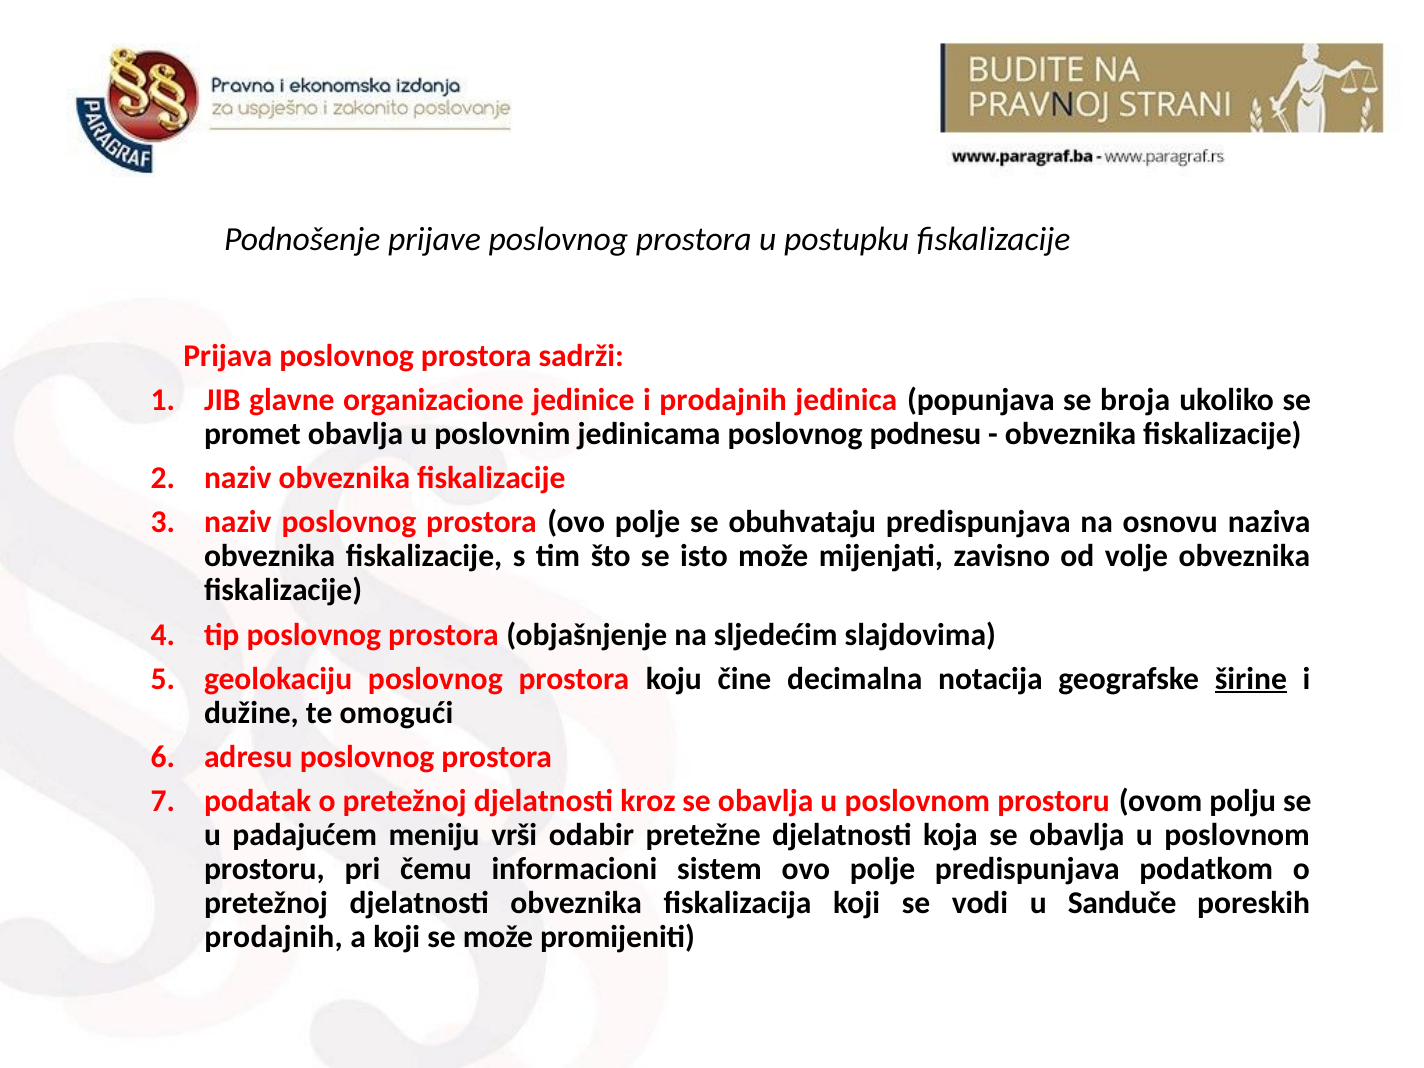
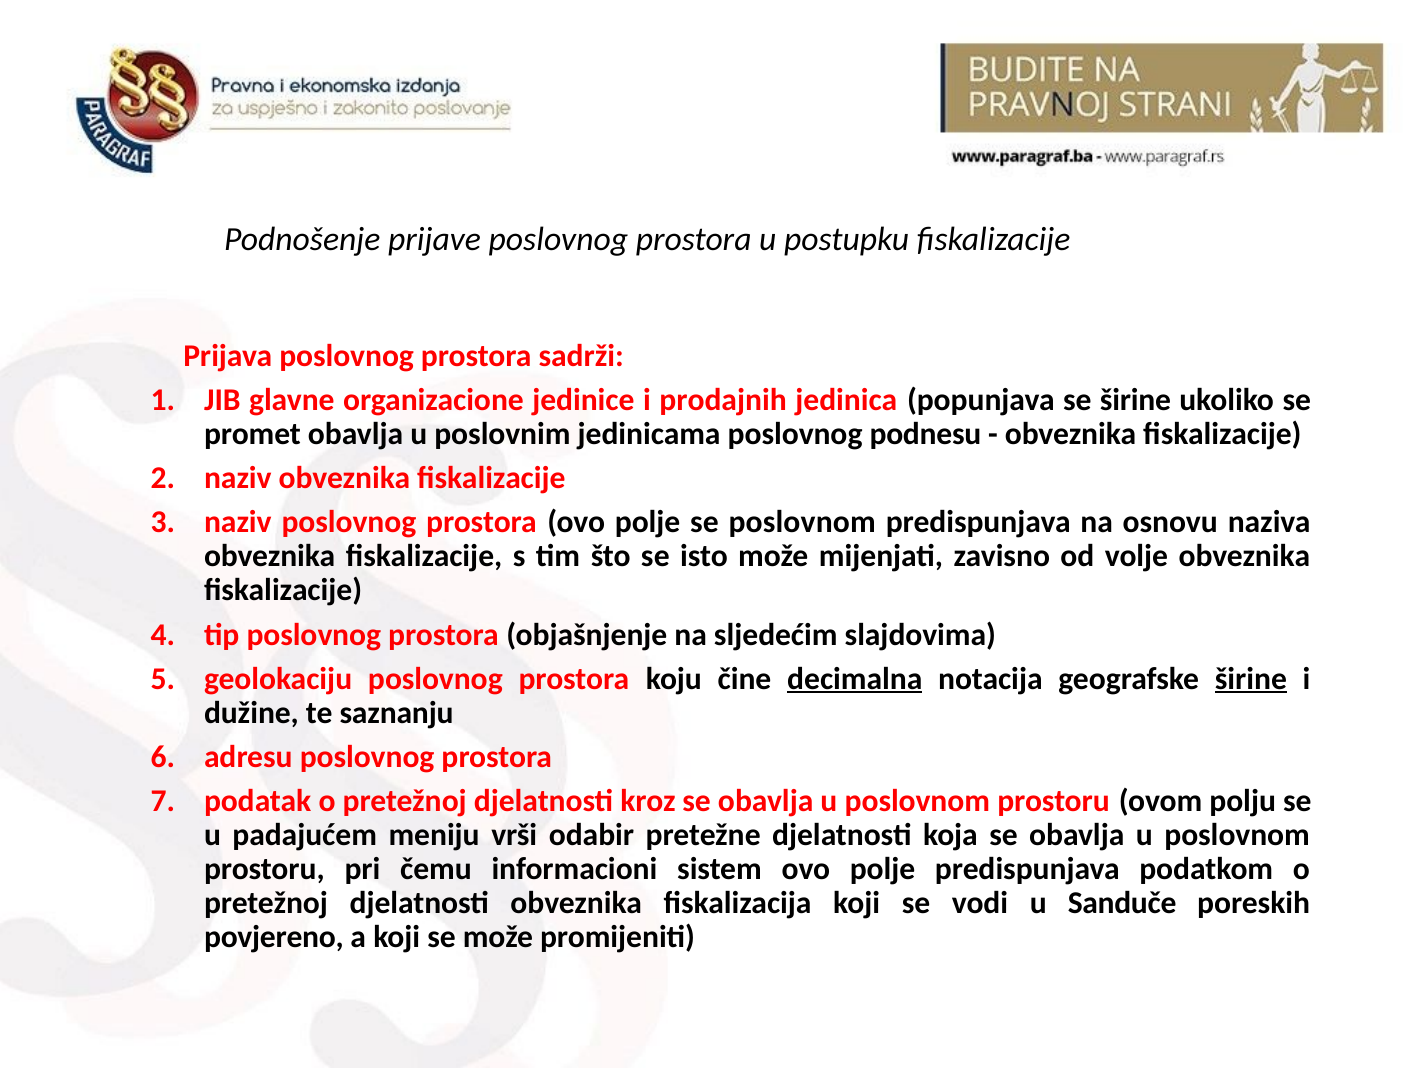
se broja: broja -> širine (1135, 400)
se obuhvataju: obuhvataju -> poslovnom (802, 522)
decimalna underline: none -> present (855, 679)
omogući: omogući -> saznanju (397, 713)
prodajnih: prodajnih -> povjereno (274, 937)
